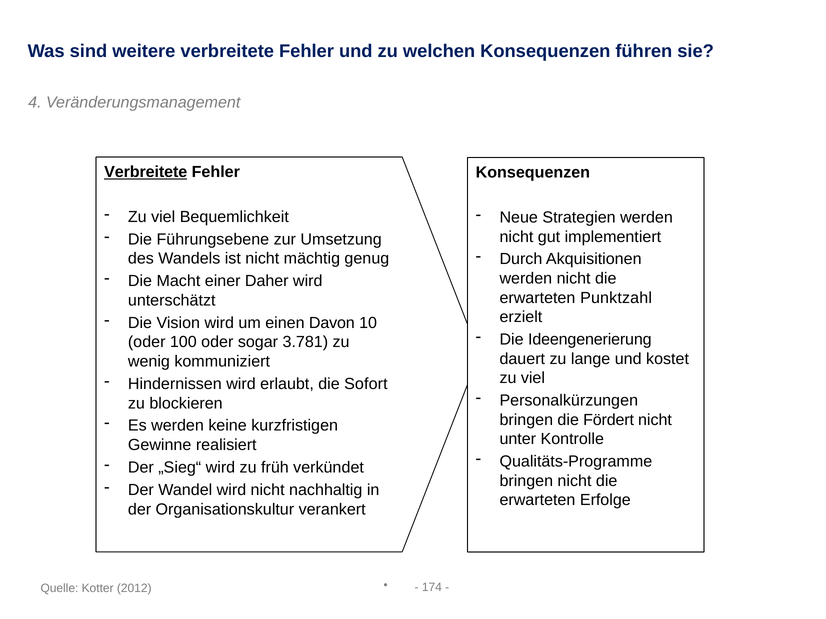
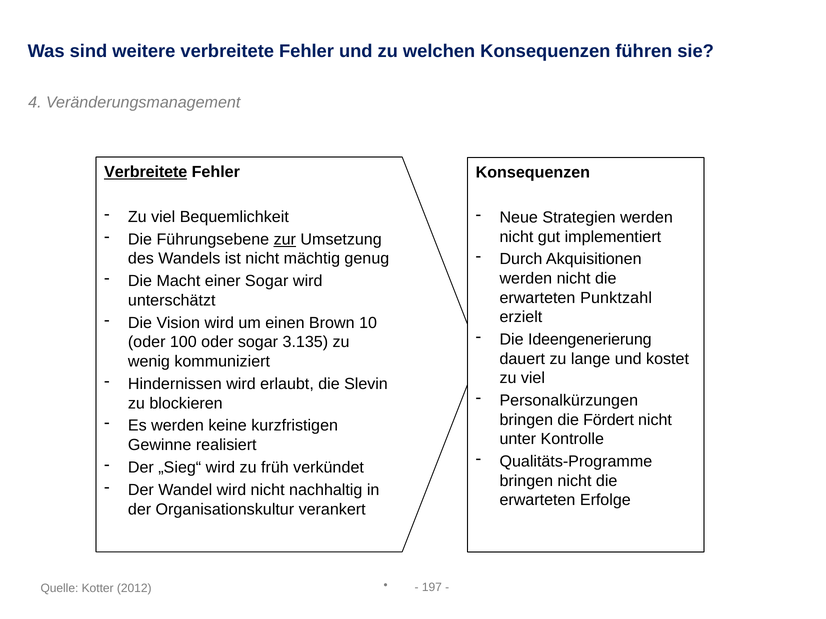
zur underline: none -> present (285, 240)
einer Daher: Daher -> Sogar (267, 281)
Davon: Davon -> Brown (332, 323)
3.781: 3.781 -> 3.135 (305, 342)
Sofort: Sofort -> Slevin (366, 384)
174: 174 -> 197 (432, 588)
